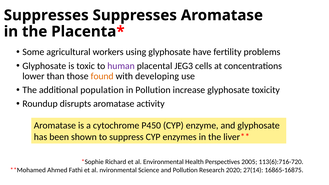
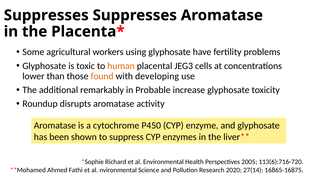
human colour: purple -> orange (121, 66)
population: population -> remarkably (102, 90)
in Pollution: Pollution -> Probable (153, 90)
